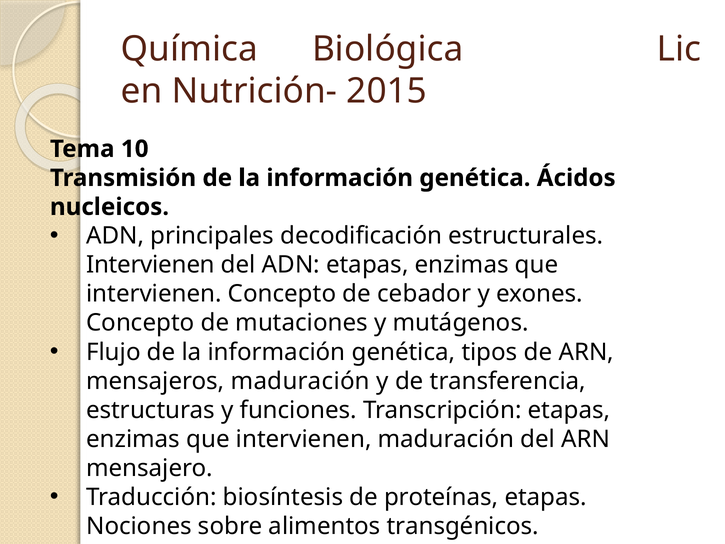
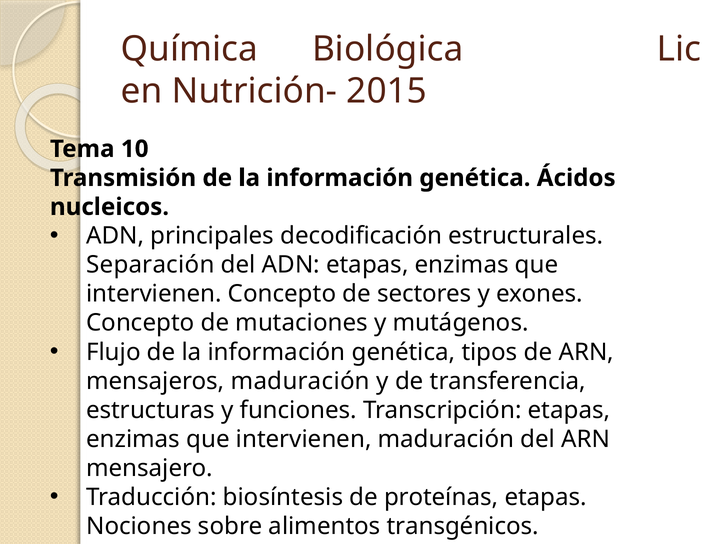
Intervienen: Intervienen -> Separación (150, 265)
cebador: cebador -> sectores (424, 294)
